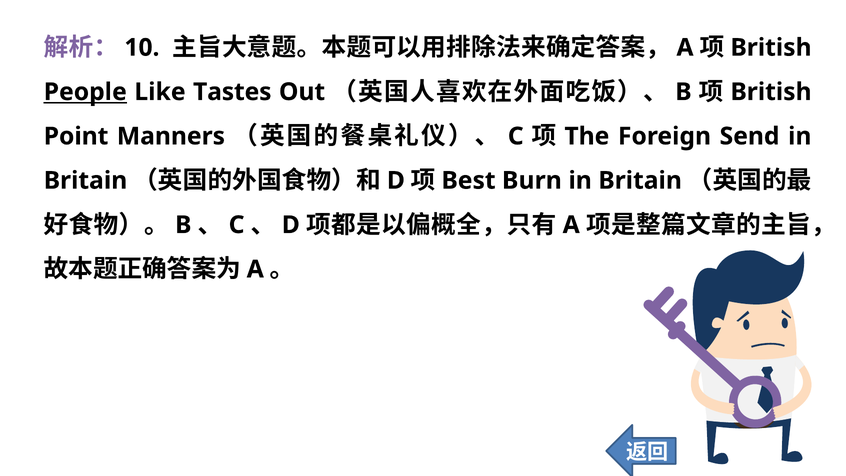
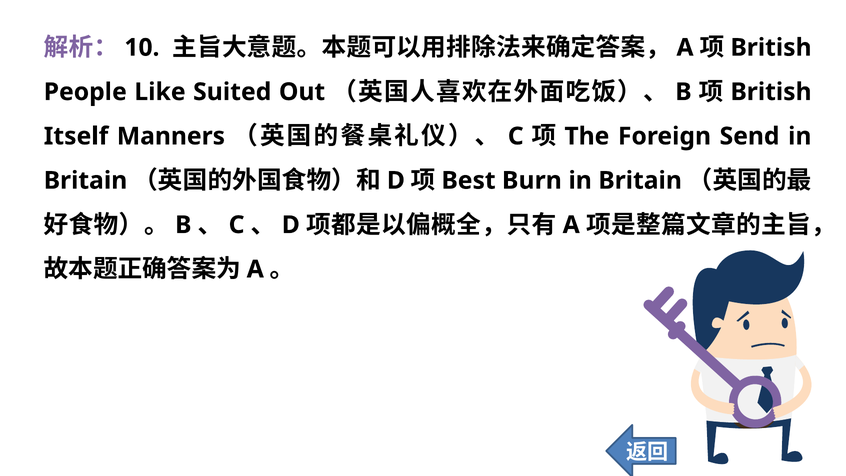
People underline: present -> none (85, 92)
Tastes: Tastes -> Suited (232, 92)
Point: Point -> Itself (76, 136)
